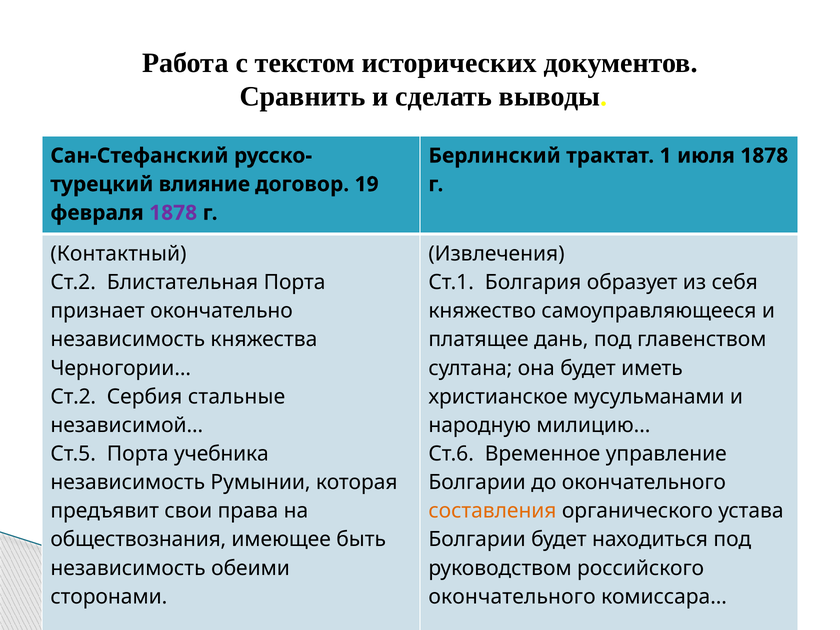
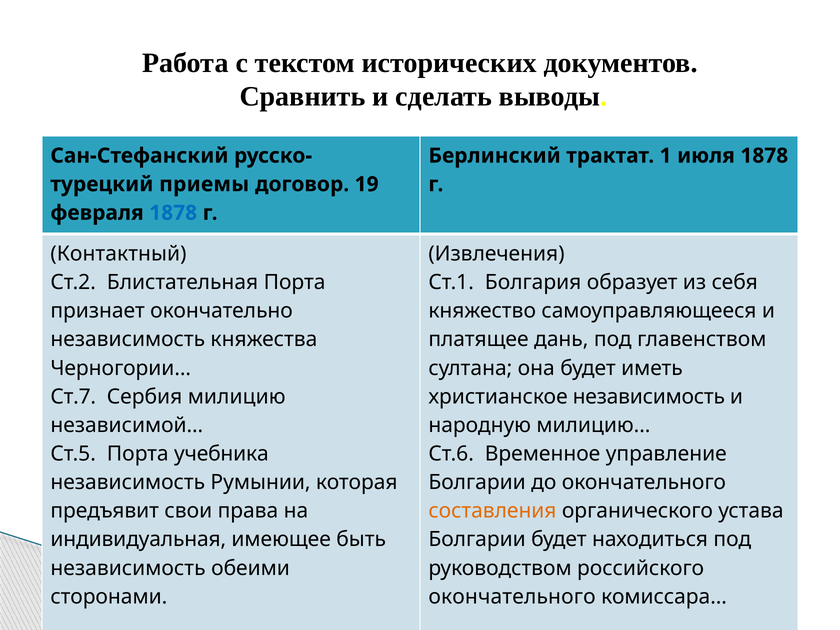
влияние: влияние -> приемы (204, 184)
1878 colour: purple -> blue (173, 213)
Ст.2: Ст.2 -> Ст.7 (73, 397)
Сербия стальные: стальные -> милицию (237, 397)
христианское мусульманами: мусульманами -> независимость (649, 397)
обществознания: обществознания -> индивидуальная (138, 540)
